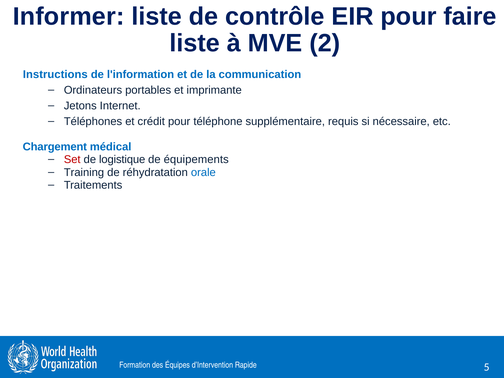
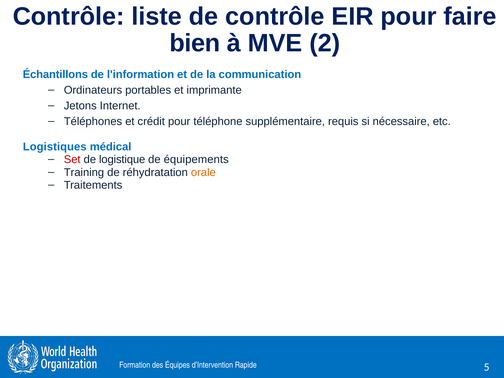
Informer: Informer -> Contrôle (69, 17)
liste: liste -> bien (195, 43)
Instructions: Instructions -> Échantillons (55, 74)
Chargement: Chargement -> Logistiques (55, 147)
orale colour: blue -> orange (203, 172)
